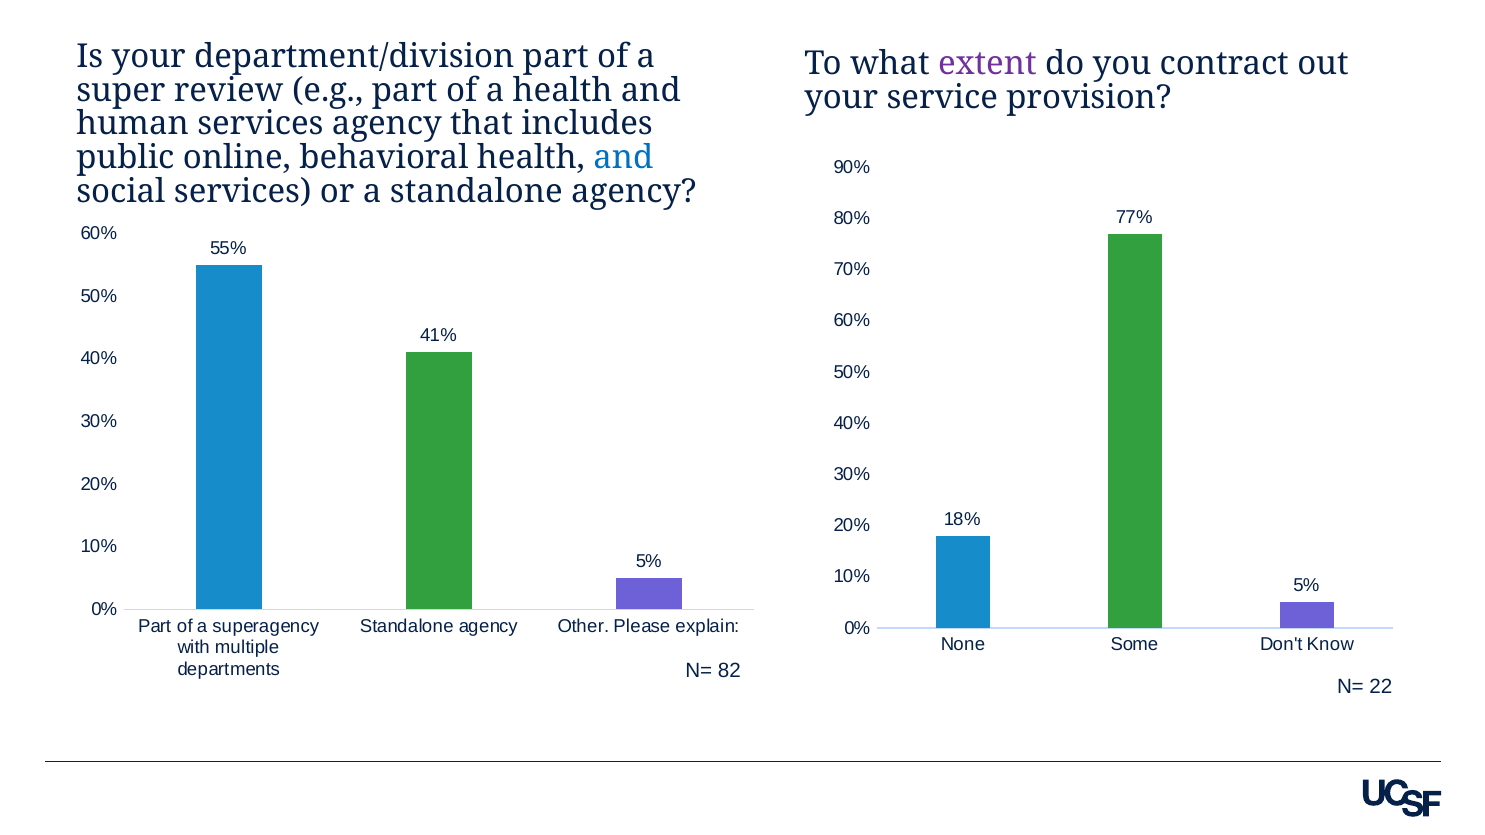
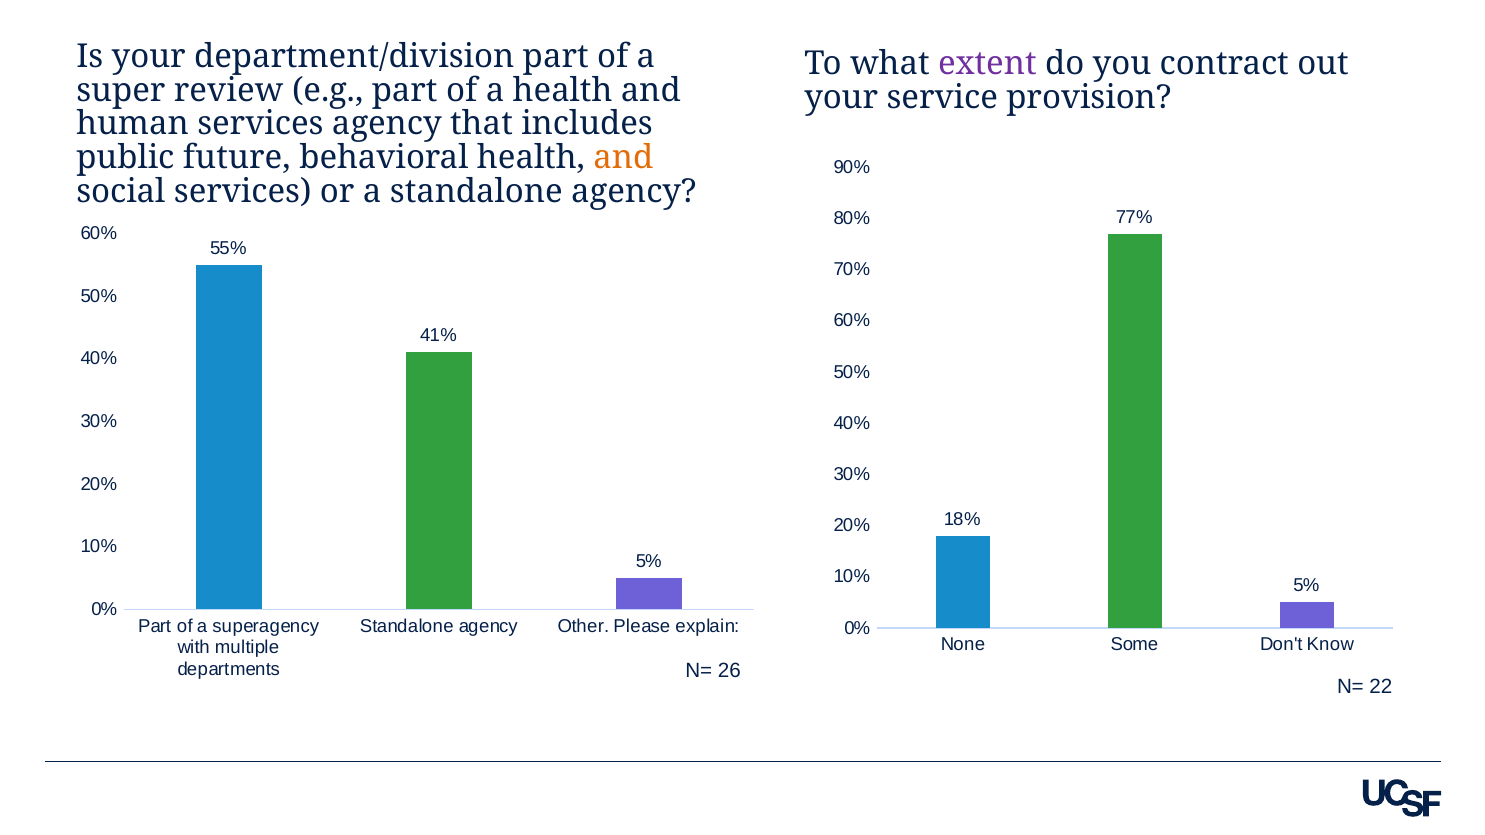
online: online -> future (237, 158)
and colour: blue -> orange (623, 158)
82: 82 -> 26 (729, 671)
